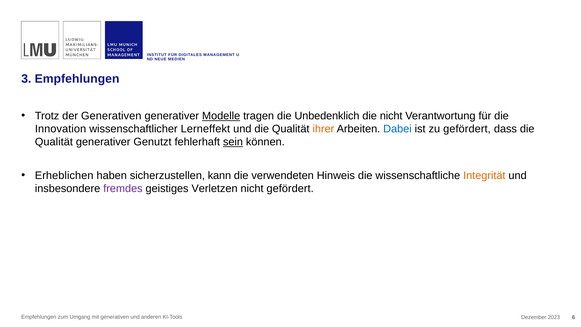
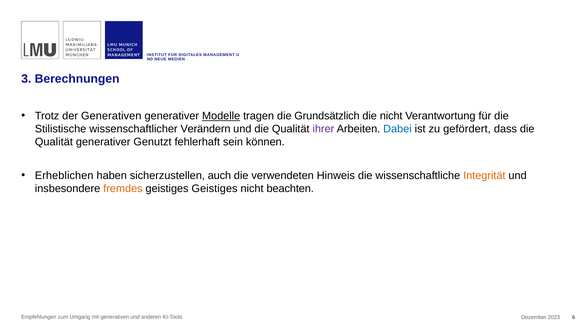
3 Empfehlungen: Empfehlungen -> Berechnungen (77, 79)
Unbedenklich: Unbedenklich -> Grundsätzlich (327, 116)
Innovation: Innovation -> Stilistische (61, 129)
Lerneffekt: Lerneffekt -> Verändern (206, 129)
ihrer colour: orange -> purple (323, 129)
sein underline: present -> none (233, 142)
kann: kann -> auch (219, 175)
fremdes colour: purple -> orange (123, 188)
geistiges Verletzen: Verletzen -> Geistiges (215, 188)
nicht gefördert: gefördert -> beachten (290, 188)
